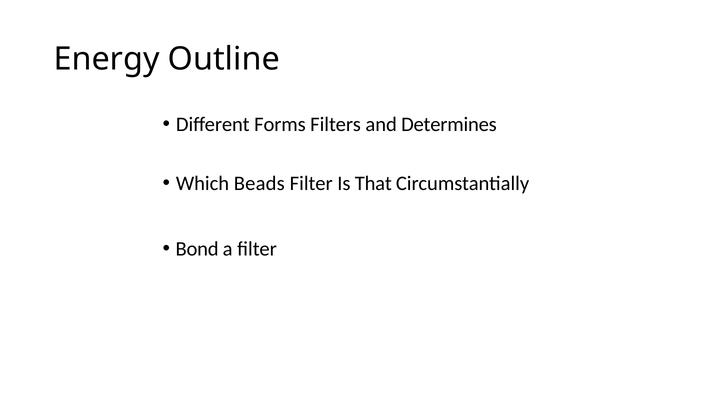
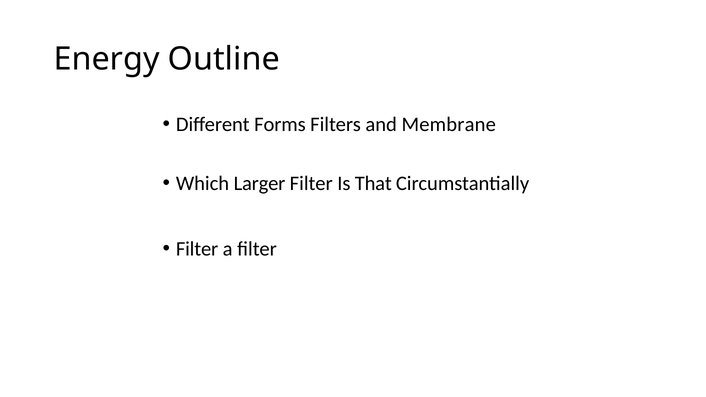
Determines: Determines -> Membrane (449, 124)
Beads: Beads -> Larger (260, 183)
Bond: Bond -> Filter (197, 249)
